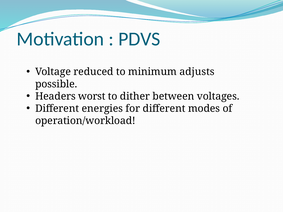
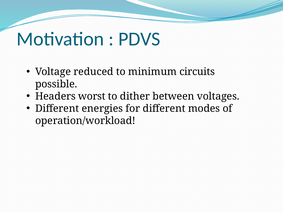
adjusts: adjusts -> circuits (197, 72)
